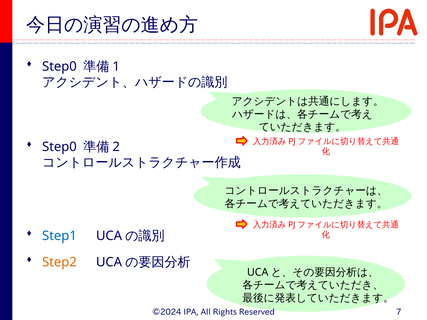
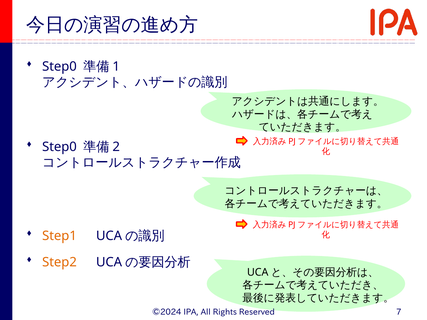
Step1 colour: blue -> orange (59, 236)
